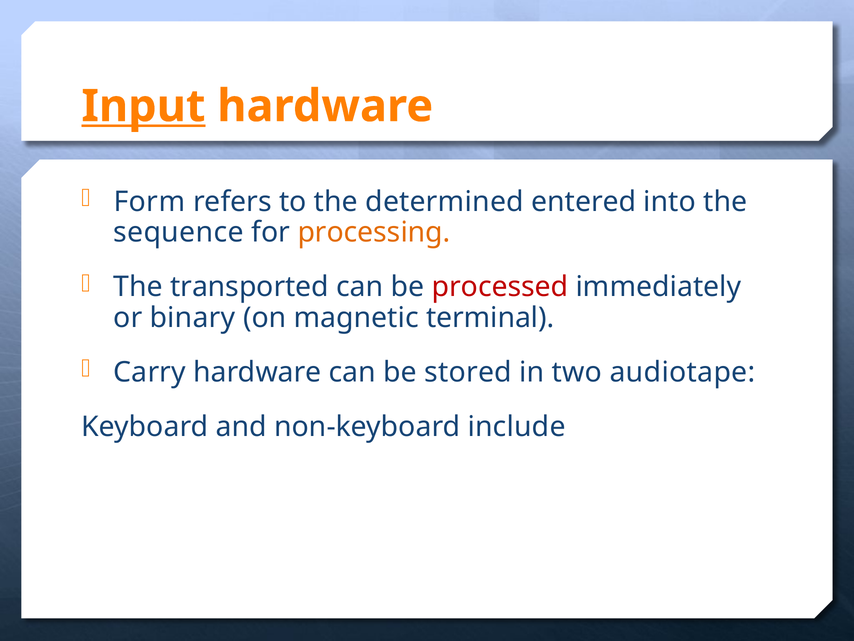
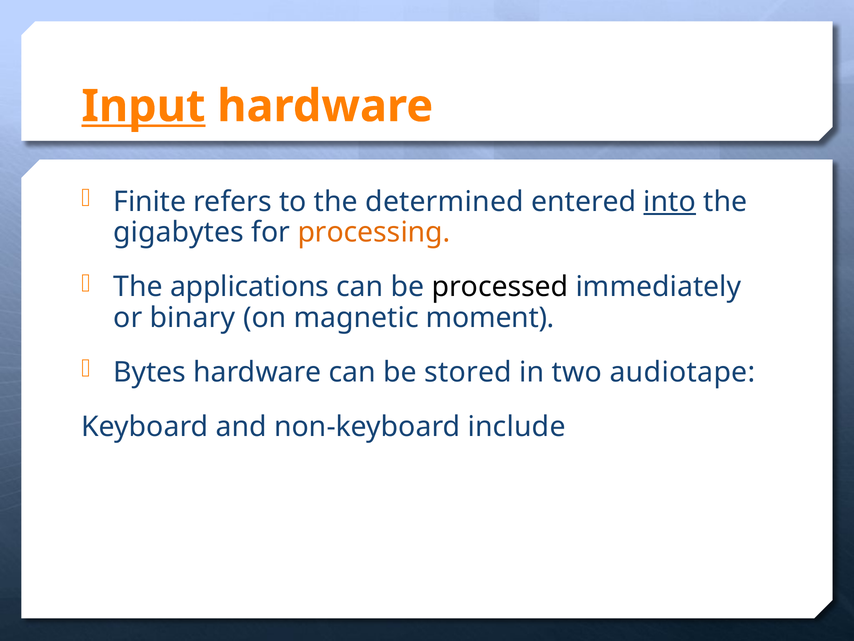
Form: Form -> Finite (150, 202)
into underline: none -> present (670, 202)
sequence: sequence -> gigabytes (179, 232)
transported: transported -> applications (250, 287)
processed colour: red -> black (500, 287)
terminal: terminal -> moment (490, 318)
Carry: Carry -> Bytes (150, 372)
